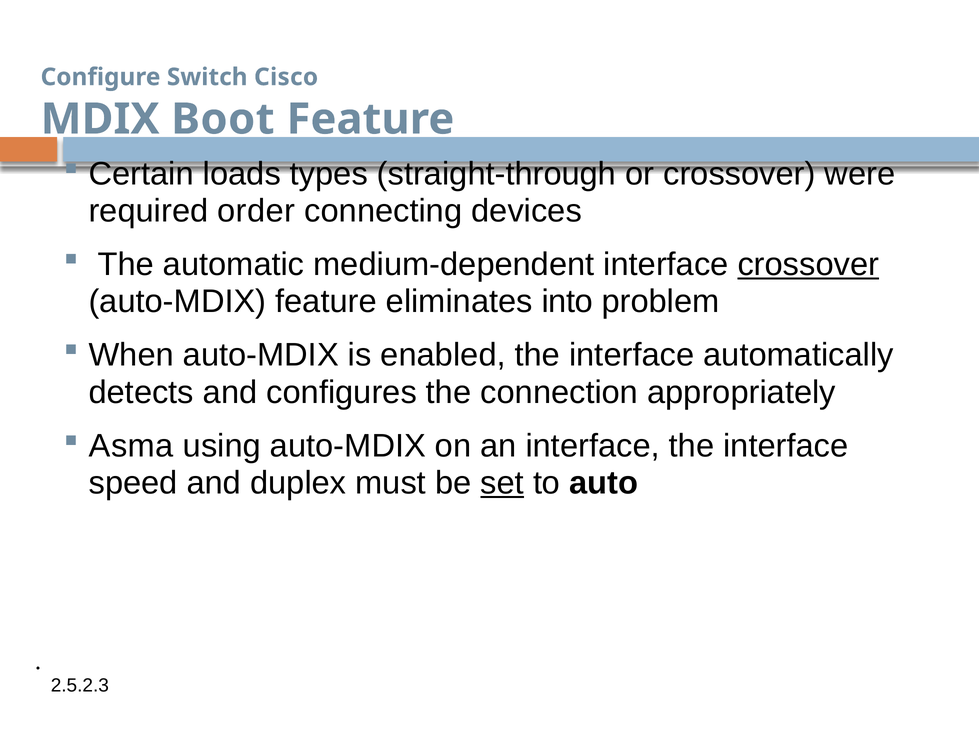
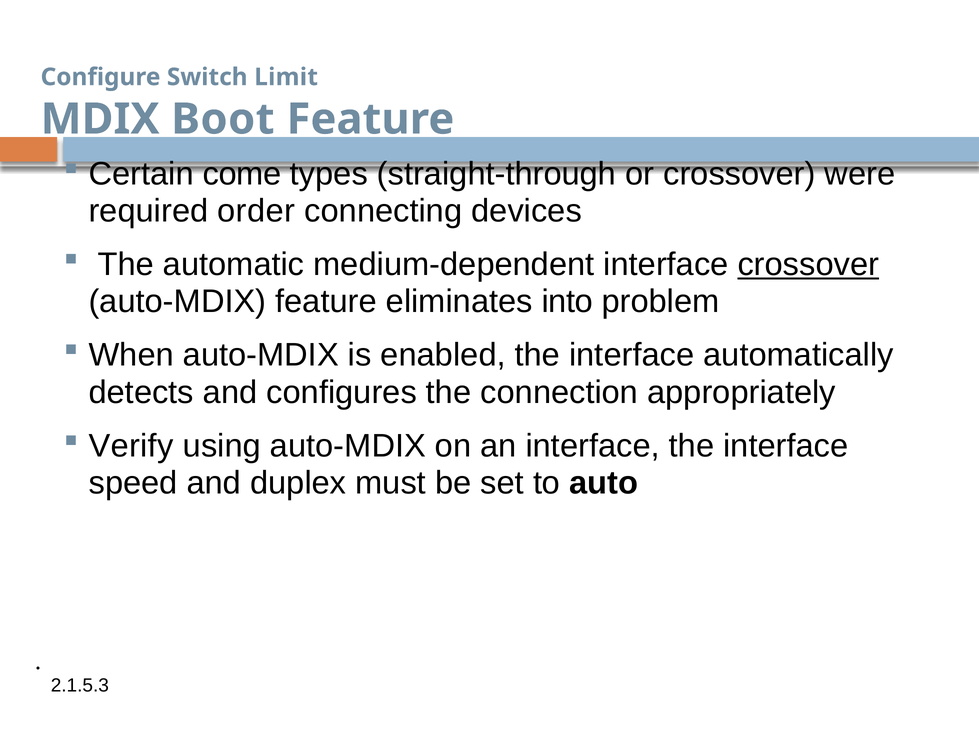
Cisco: Cisco -> Limit (286, 77)
loads: loads -> come (242, 174)
Asma: Asma -> Verify (131, 446)
set underline: present -> none (502, 483)
2.5.2.3: 2.5.2.3 -> 2.1.5.3 (80, 686)
